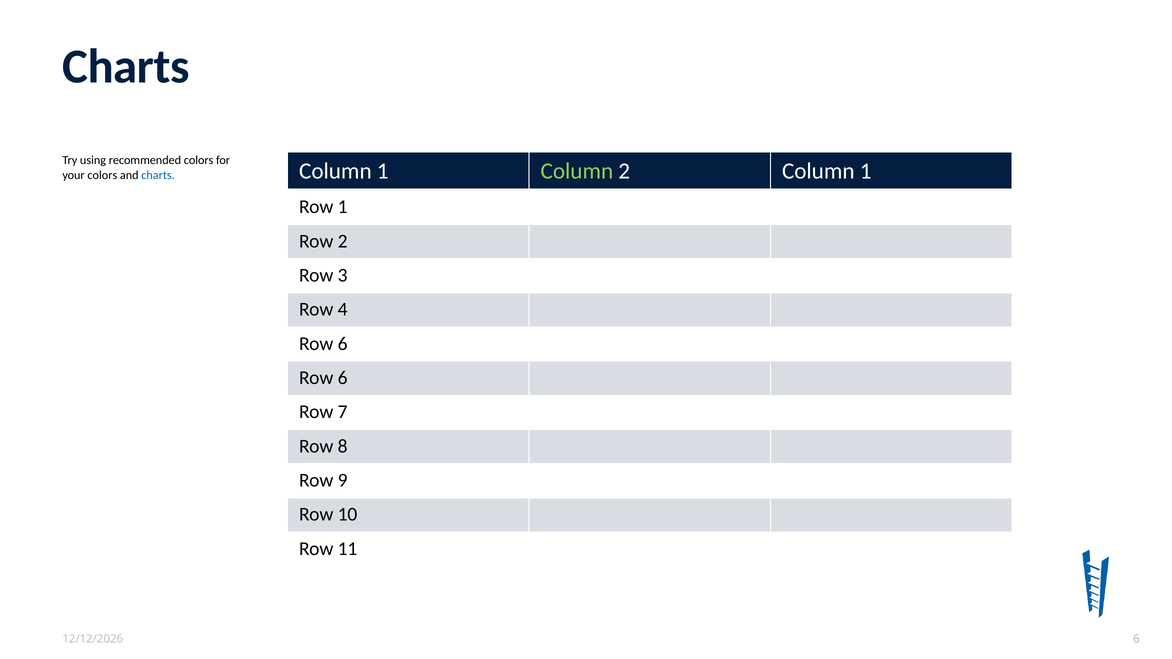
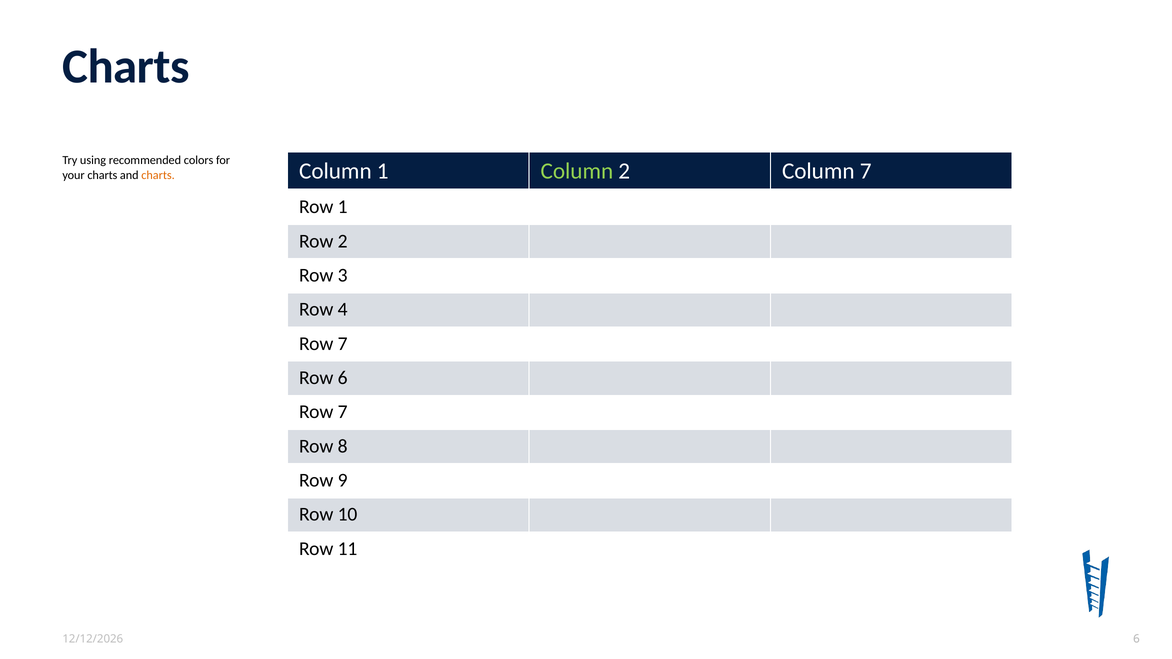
2 Column 1: 1 -> 7 (866, 171)
your colors: colors -> charts (102, 175)
charts colour: blue -> orange (158, 175)
6: 6 -> 7 (343, 344)
